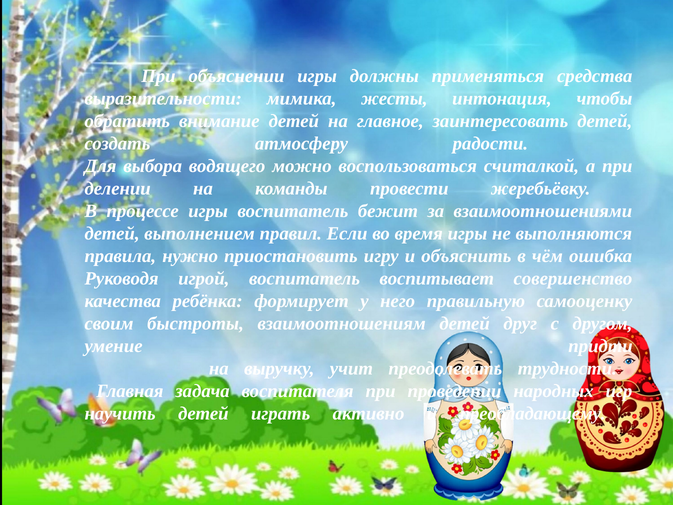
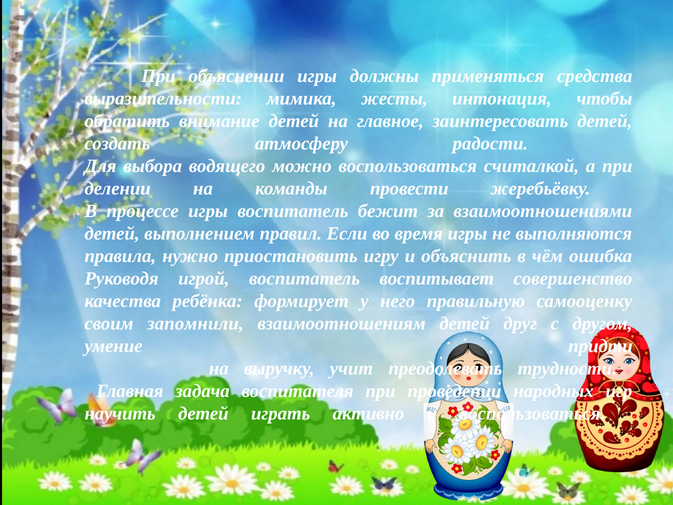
быстроты: быстроты -> запомнили (195, 323)
и преобладающему: преобладающему -> воспользоваться (533, 413)
